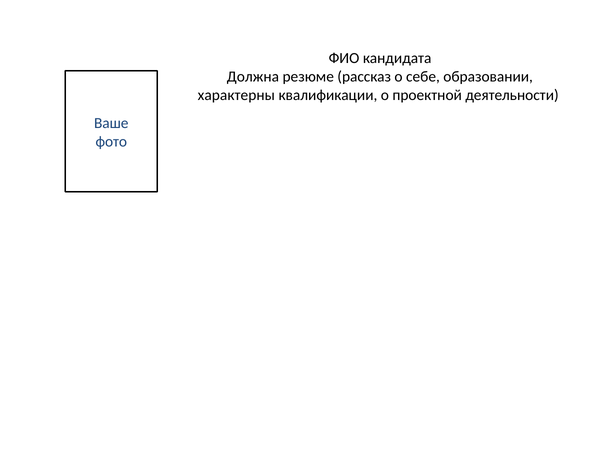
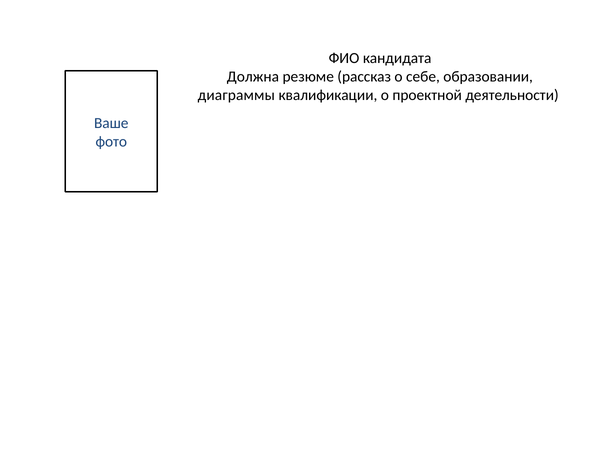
характерны: характерны -> диаграммы (236, 95)
